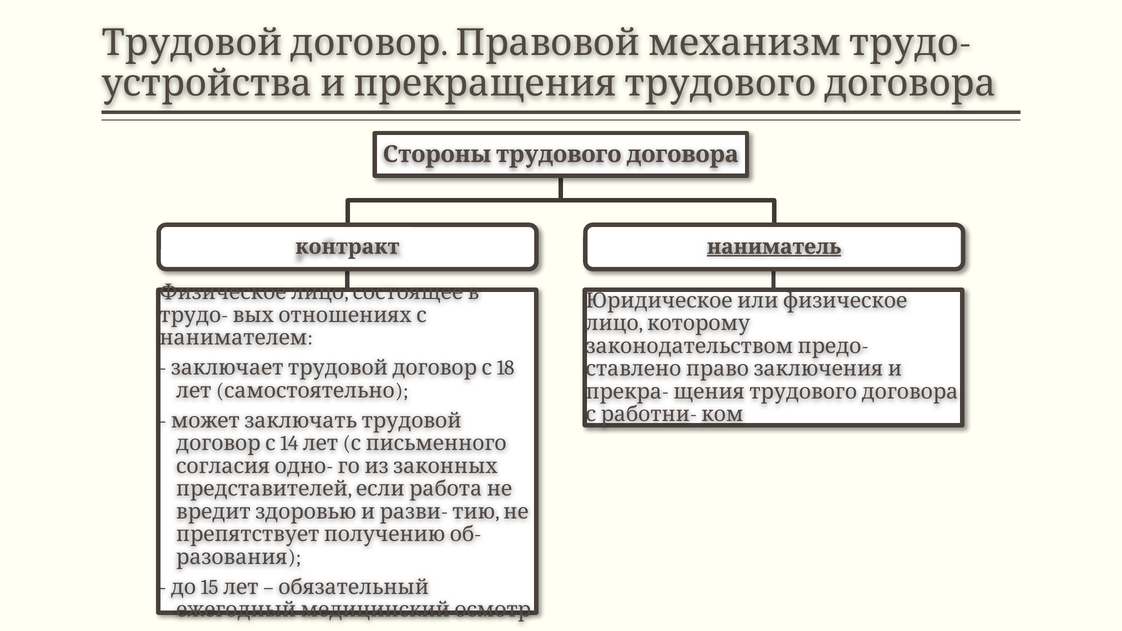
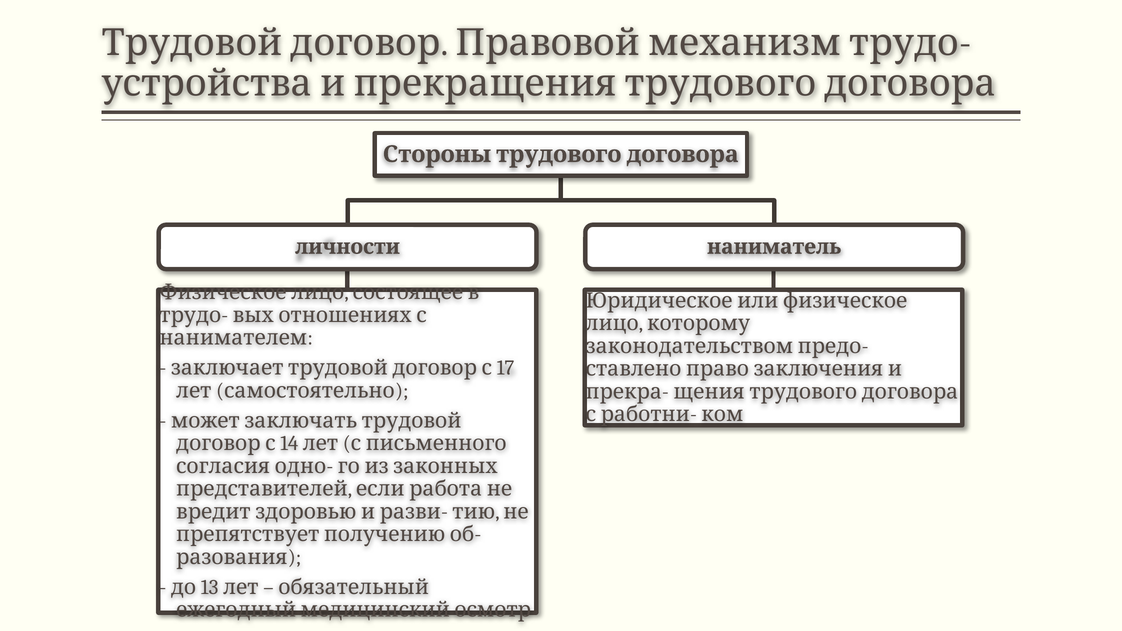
контракт: контракт -> личности (348, 247)
наниматель underline: present -> none (774, 247)
18: 18 -> 17 (506, 368)
15: 15 -> 13 (210, 587)
